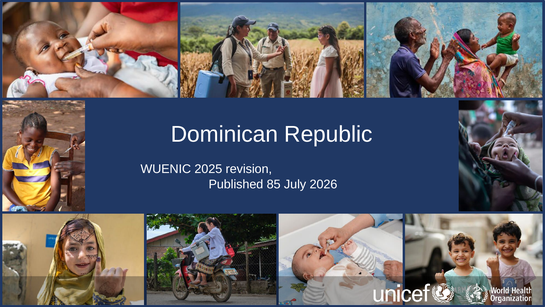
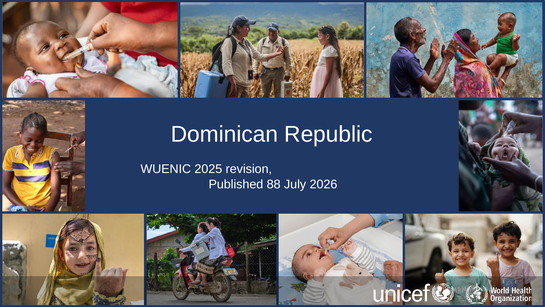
85: 85 -> 88 (274, 184)
